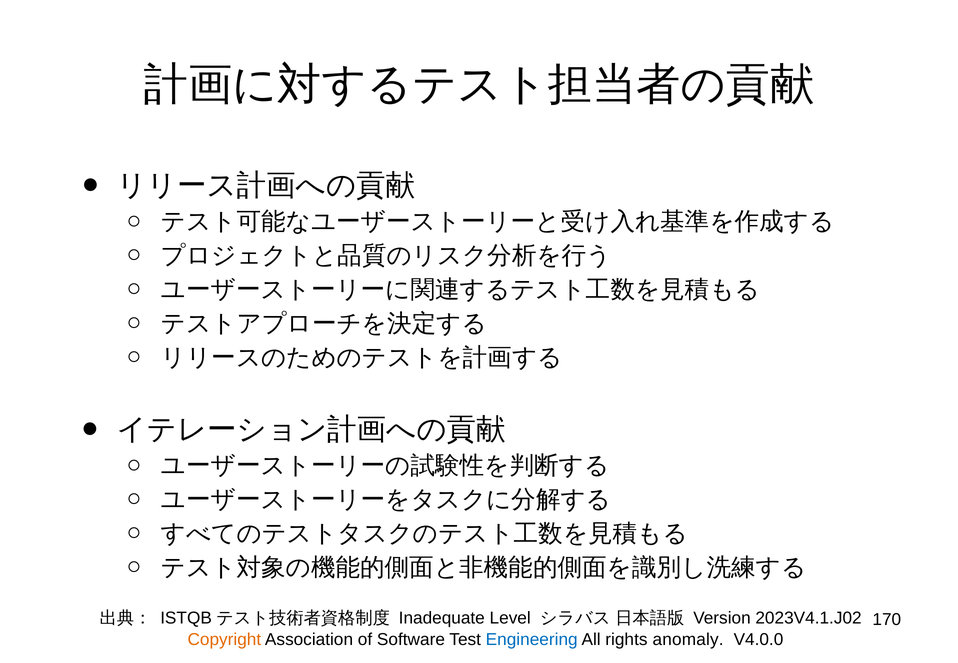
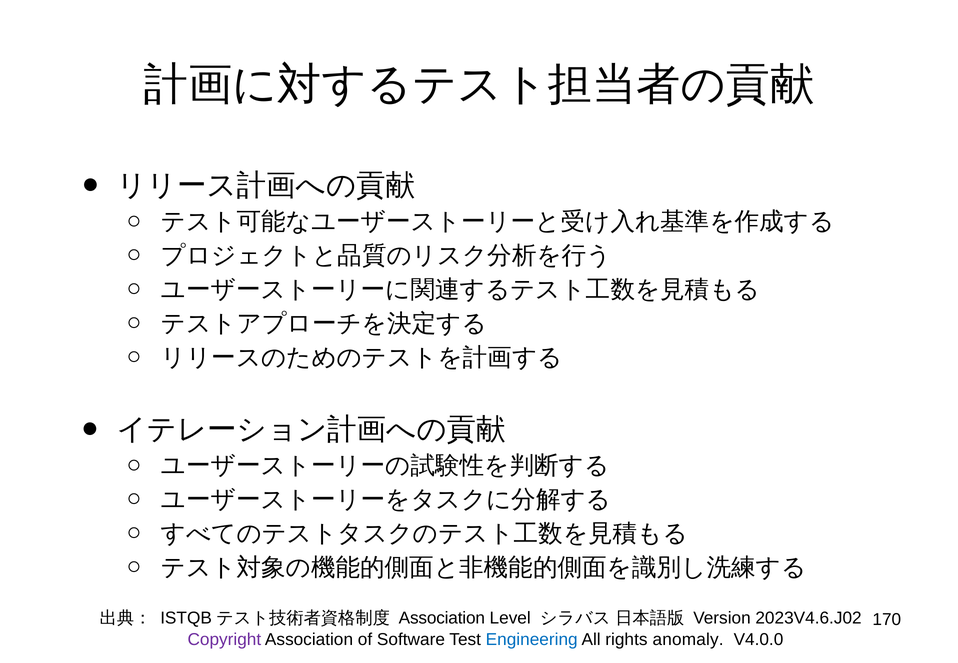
Inadequate: Inadequate -> Association (442, 618)
2023V4.1.J02: 2023V4.1.J02 -> 2023V4.6.J02 (809, 618)
Copyright colour: orange -> purple (224, 640)
